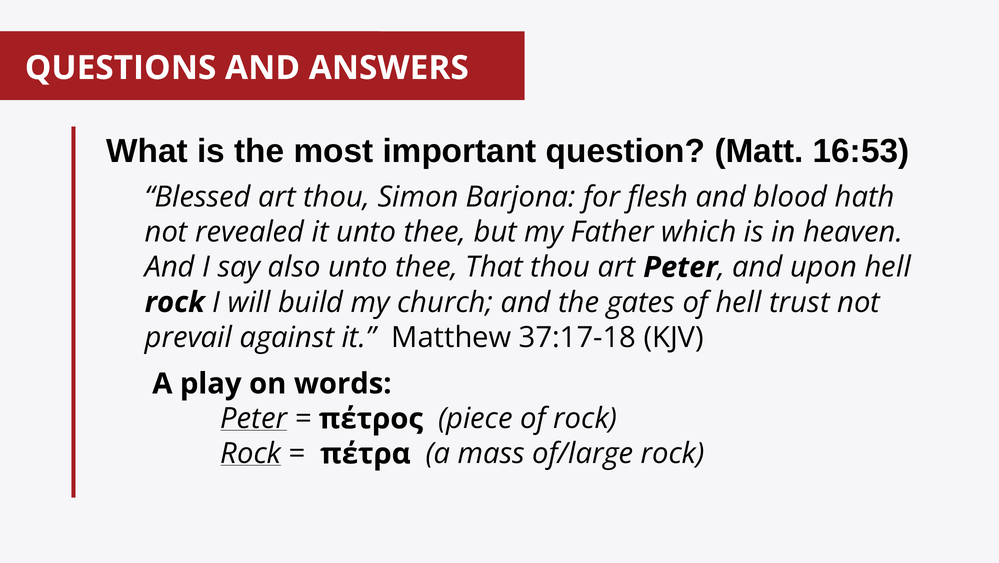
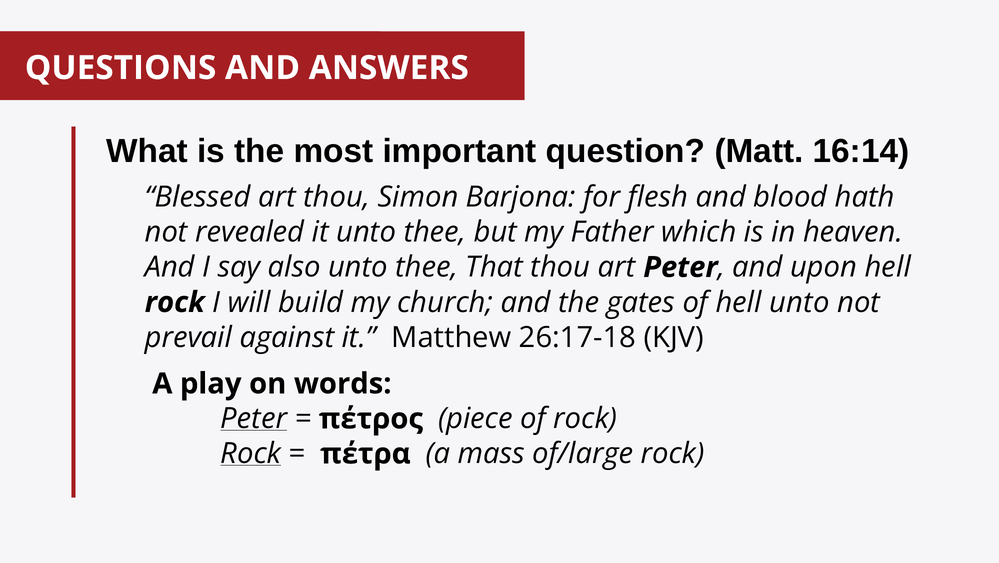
16:53: 16:53 -> 16:14 (861, 151)
hell trust: trust -> unto (799, 303)
37:17-18: 37:17-18 -> 26:17-18 (577, 338)
